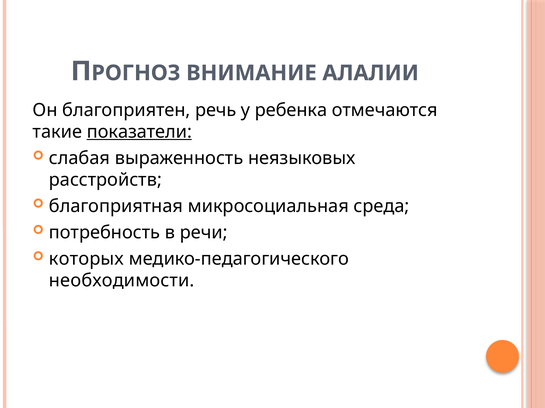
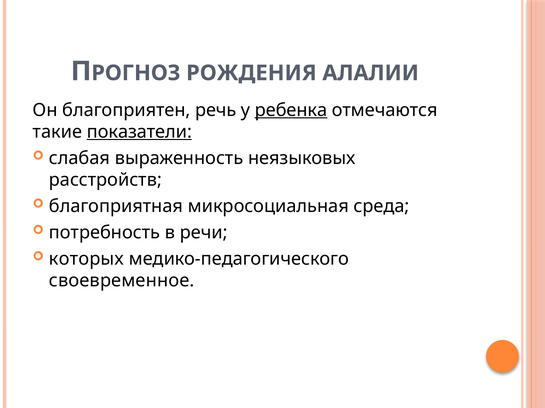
ВНИМАНИЕ: ВНИМАНИЕ -> РОЖДЕНИЯ (251, 73)
ребенка underline: none -> present (291, 110)
необходимости: необходимости -> своевременное (122, 281)
